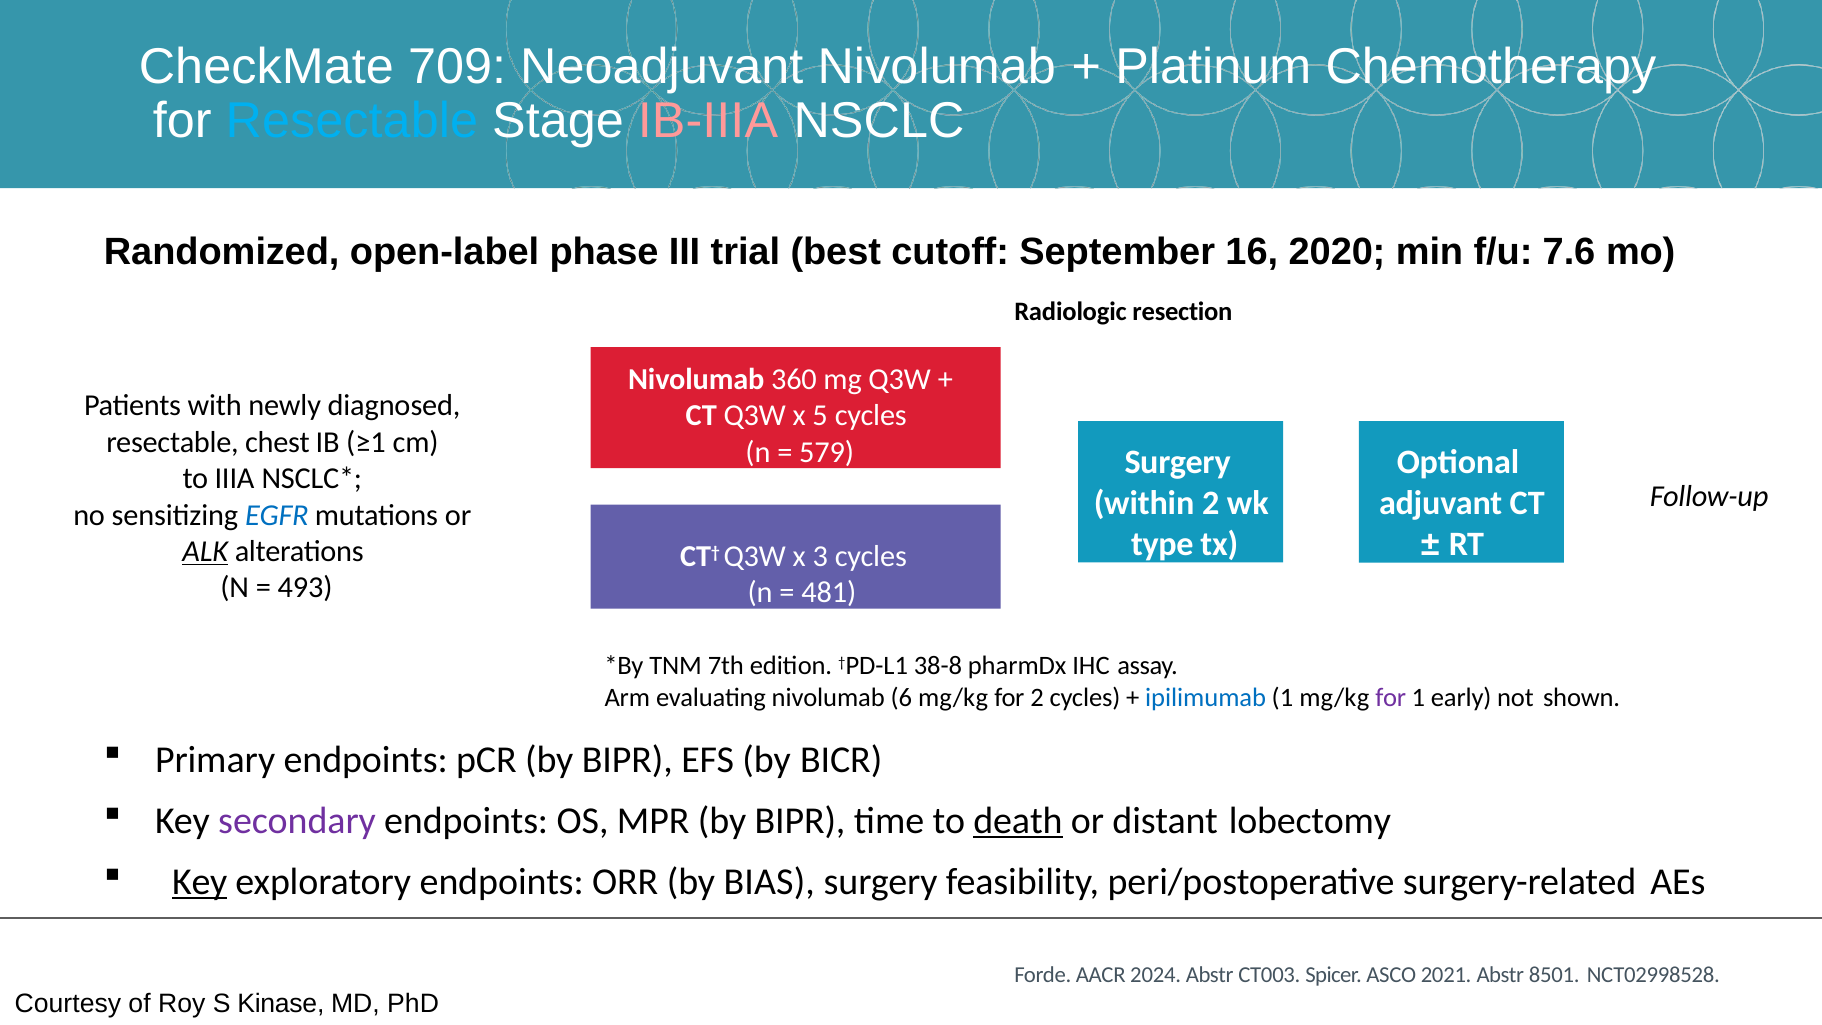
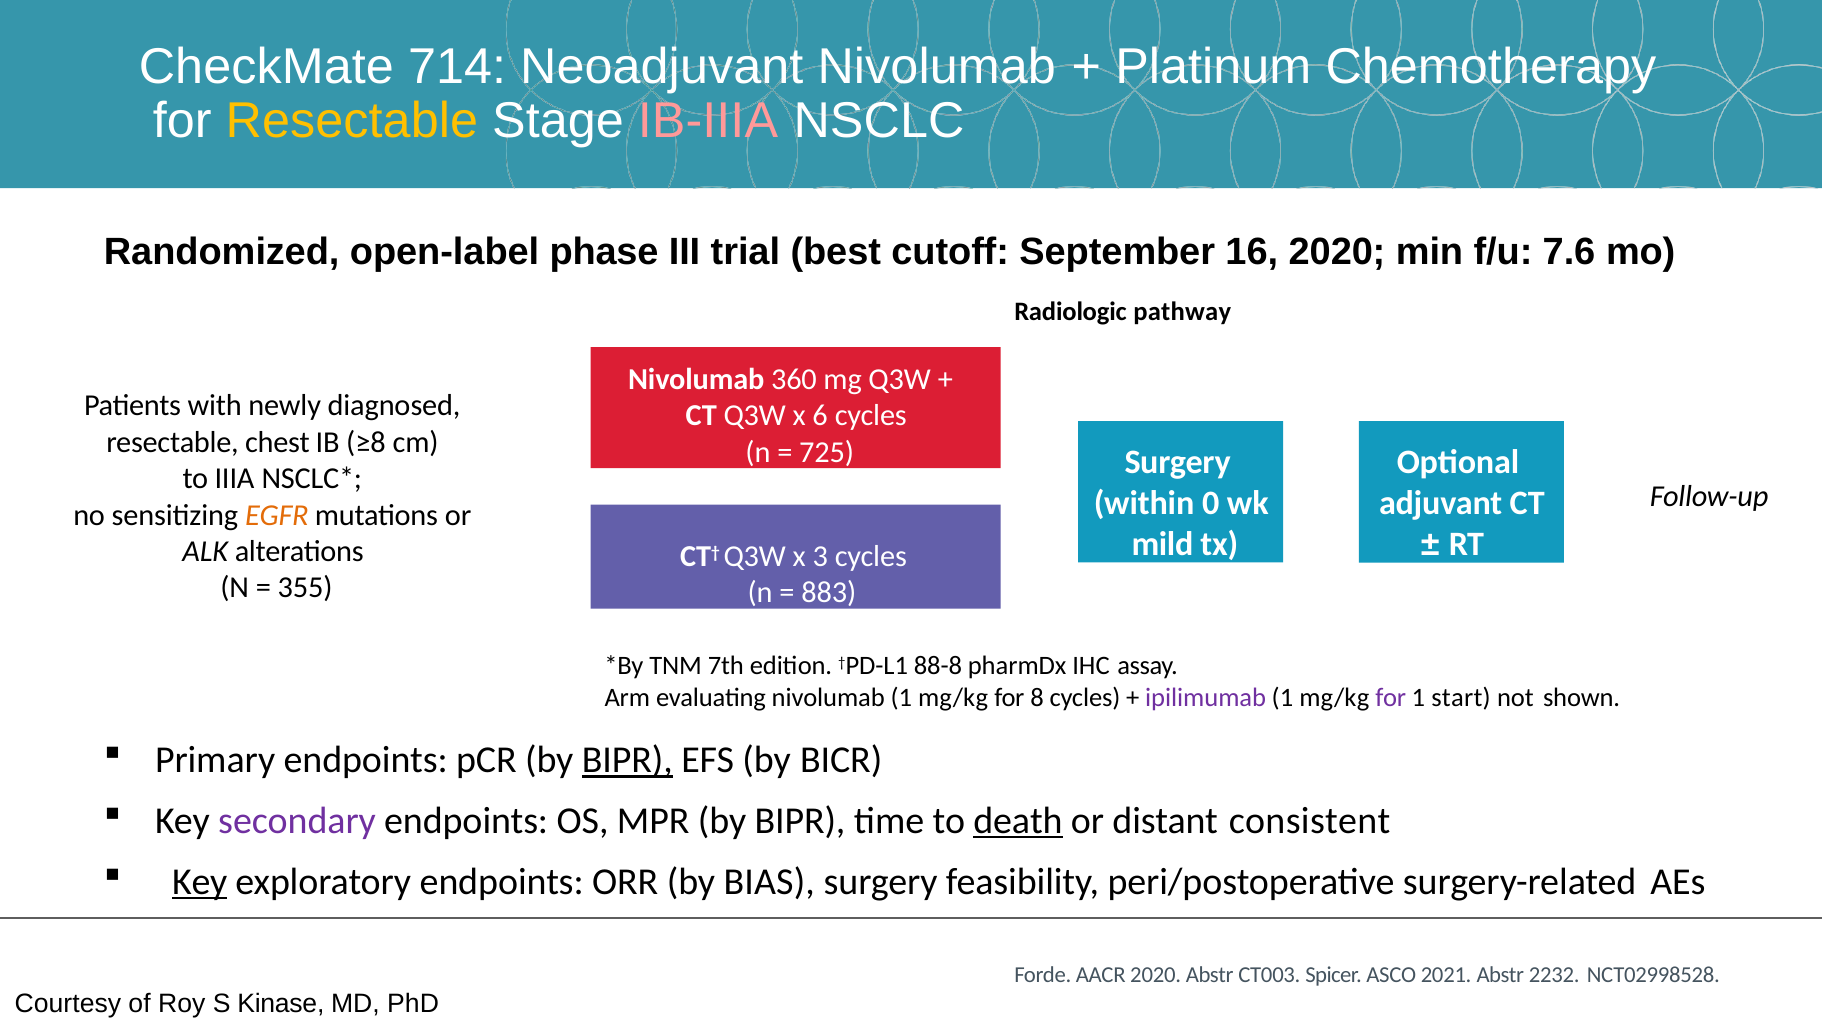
709: 709 -> 714 (457, 67)
Resectable colour: light blue -> yellow (352, 121)
resection: resection -> pathway (1182, 311)
5: 5 -> 6 (820, 416)
≥1: ≥1 -> ≥8 (366, 442)
579: 579 -> 725 (827, 452)
within 2: 2 -> 0 (1211, 503)
EGFR colour: blue -> orange (277, 515)
type: type -> mild (1162, 544)
ALK underline: present -> none (205, 551)
493: 493 -> 355 (305, 588)
481: 481 -> 883 (829, 592)
38-8: 38-8 -> 88-8 (938, 665)
nivolumab 6: 6 -> 1 (901, 697)
for 2: 2 -> 8 (1037, 697)
ipilimumab colour: blue -> purple (1206, 697)
early: early -> start (1461, 697)
BIPR underline: none -> present (627, 760)
lobectomy: lobectomy -> consistent (1310, 821)
AACR 2024: 2024 -> 2020 (1156, 975)
8501: 8501 -> 2232 (1554, 975)
